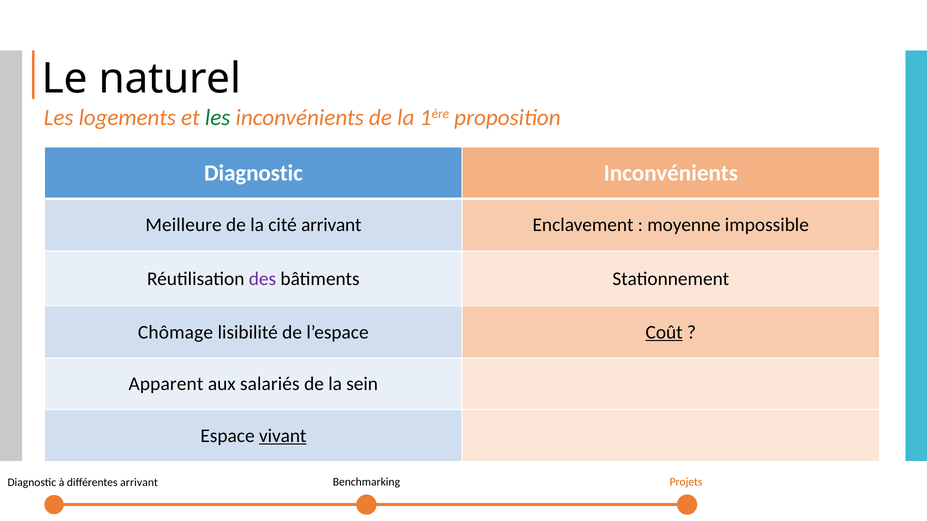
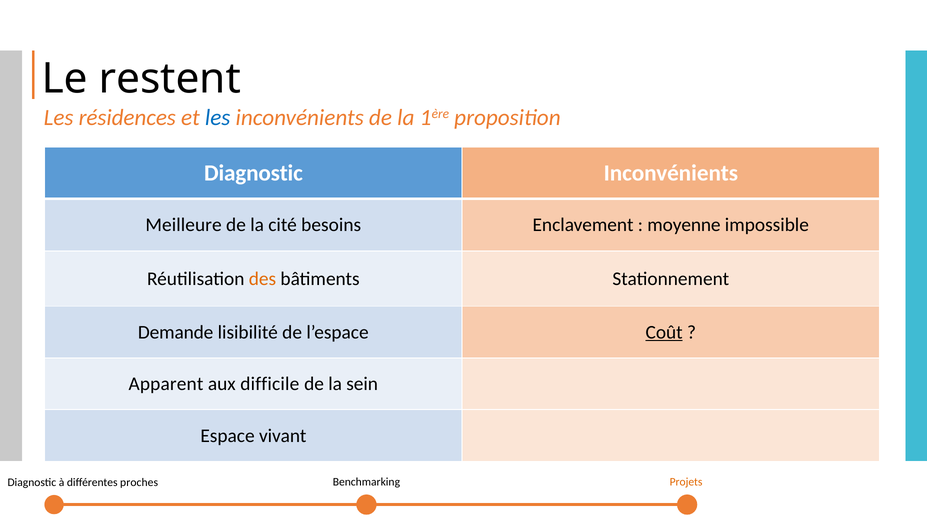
naturel: naturel -> restent (170, 79)
logements: logements -> résidences (127, 118)
les colour: green -> blue (218, 118)
cité arrivant: arrivant -> besoins (331, 225)
des colour: purple -> orange (262, 279)
Chômage: Chômage -> Demande (176, 333)
salariés: salariés -> difficile (270, 384)
vivant underline: present -> none (283, 436)
différentes arrivant: arrivant -> proches (139, 483)
